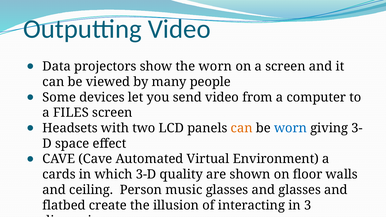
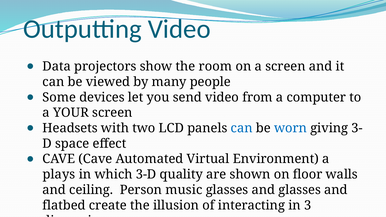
the worn: worn -> room (215, 66)
FILES: FILES -> YOUR (71, 113)
can colour: orange -> blue (242, 128)
cards: cards -> plays (59, 175)
